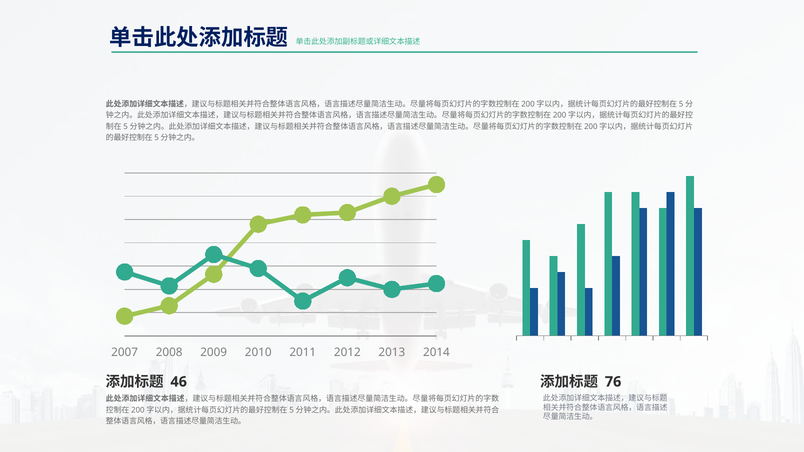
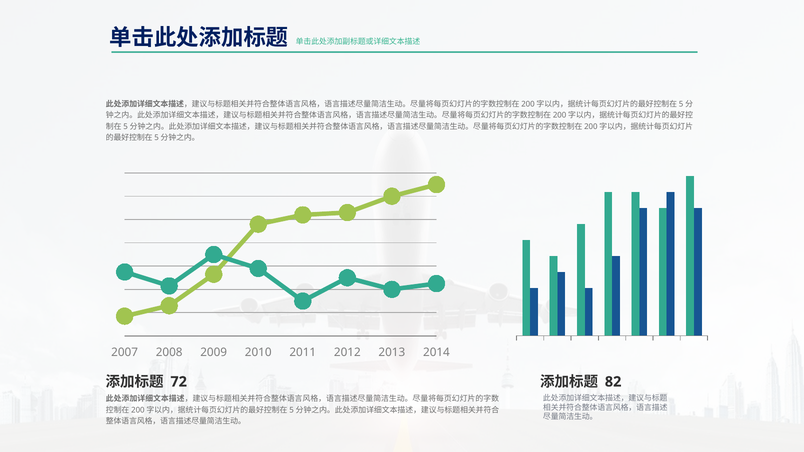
46: 46 -> 72 (179, 382)
76: 76 -> 82 (613, 382)
